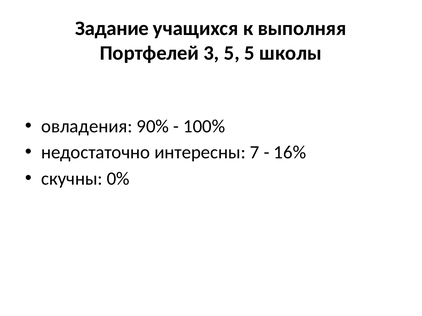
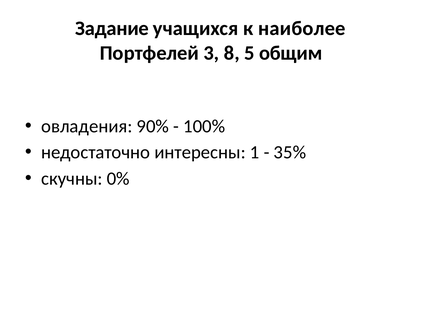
выполняя: выполняя -> наиболее (302, 29)
3 5: 5 -> 8 (232, 53)
школы: школы -> общим (291, 53)
7: 7 -> 1 (255, 153)
16%: 16% -> 35% (290, 153)
